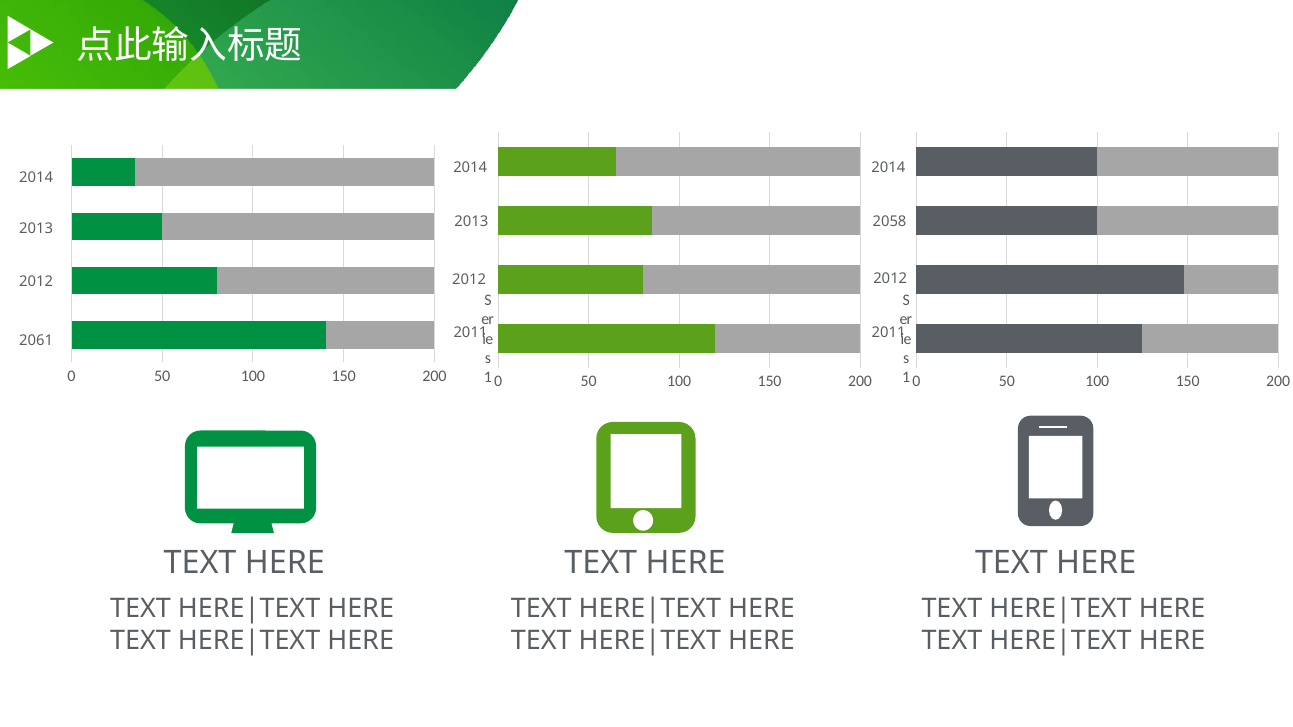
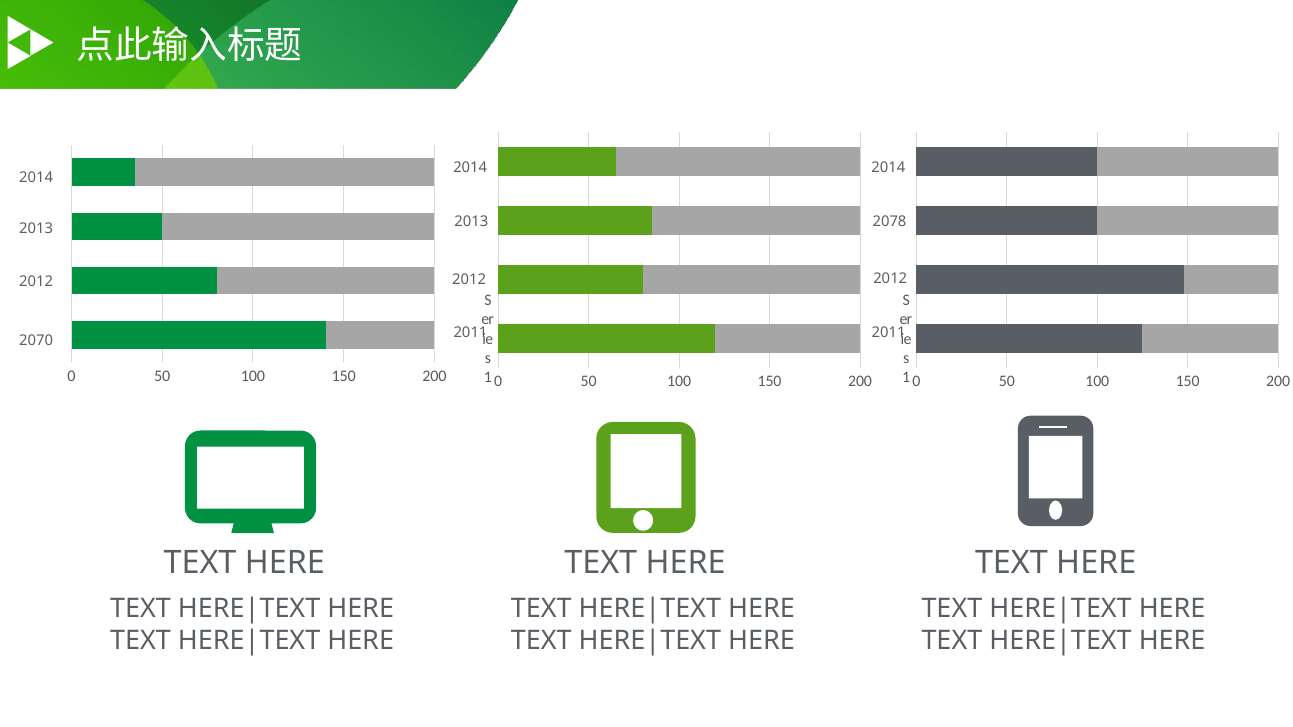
2058: 2058 -> 2078 (890, 222)
2061: 2061 -> 2070 (36, 340)
